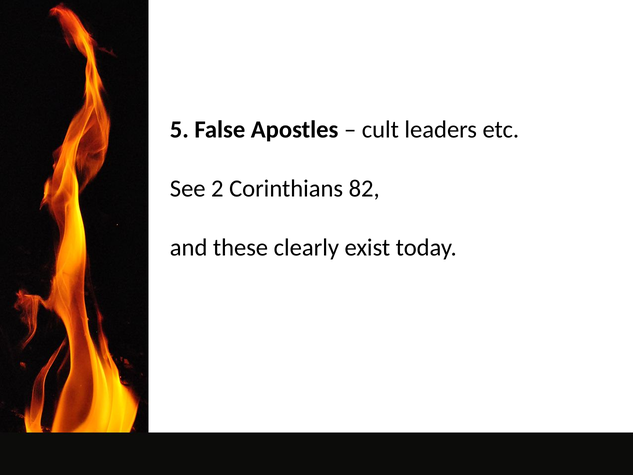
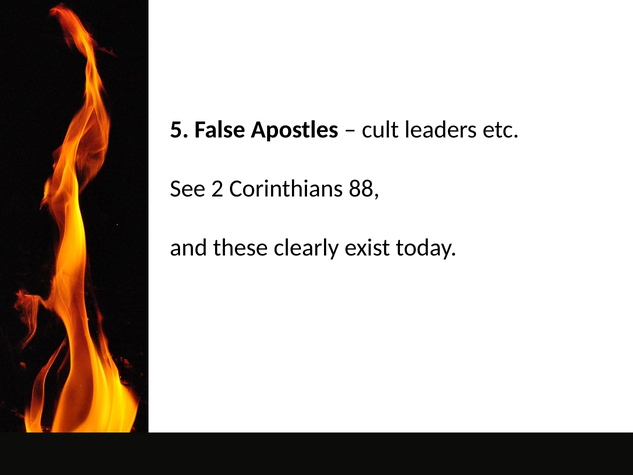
82: 82 -> 88 (364, 189)
